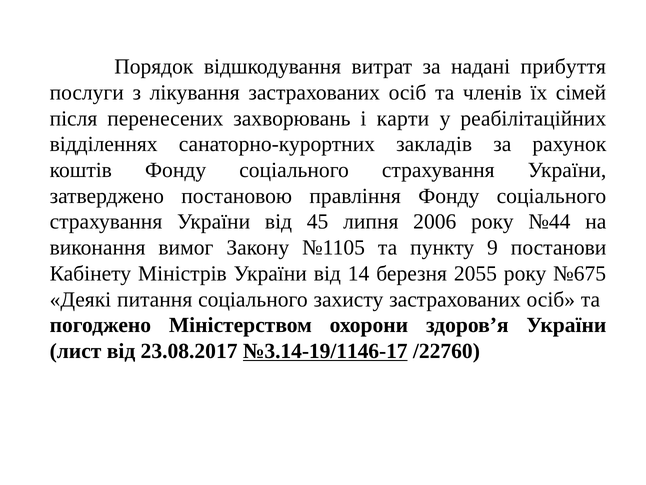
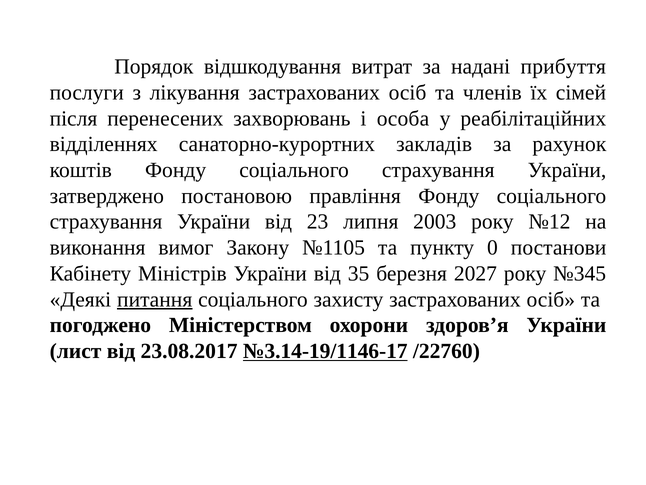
карти: карти -> особа (403, 118)
45: 45 -> 23 (318, 222)
2006: 2006 -> 2003 (435, 222)
№44: №44 -> №12 (549, 222)
9: 9 -> 0 (492, 247)
14: 14 -> 35 (359, 273)
2055: 2055 -> 2027 (475, 273)
№675: №675 -> №345 (580, 273)
питання underline: none -> present (155, 299)
